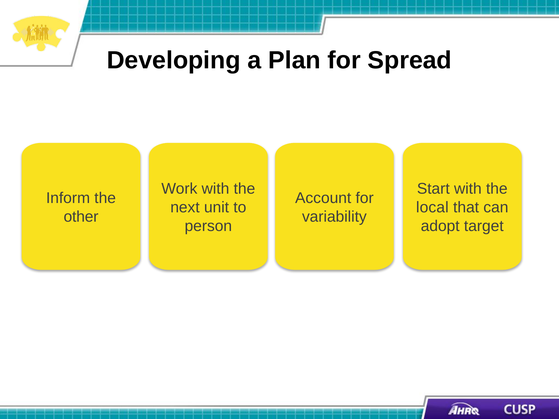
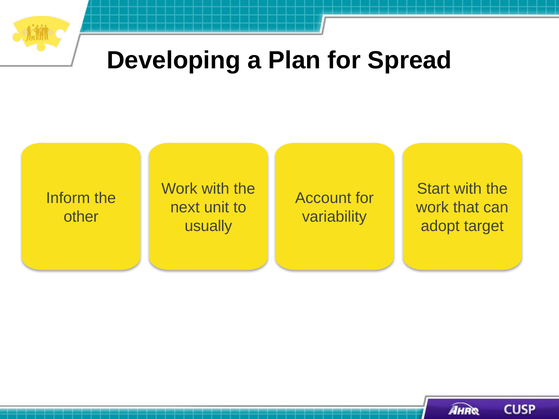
local: local -> work (432, 208)
person: person -> usually (208, 226)
